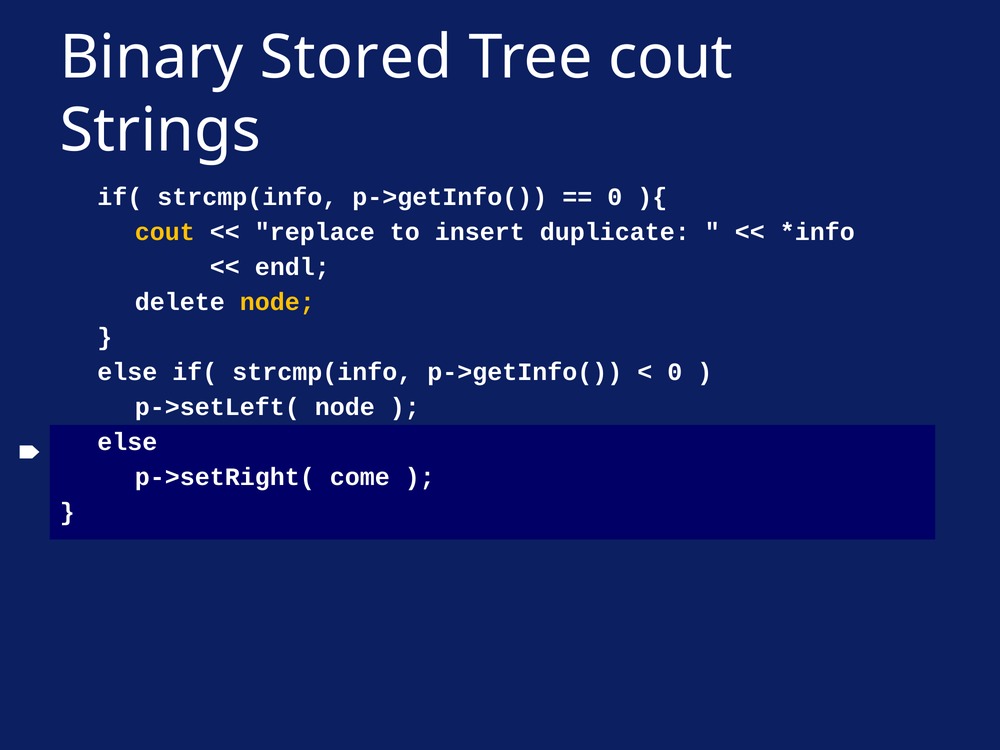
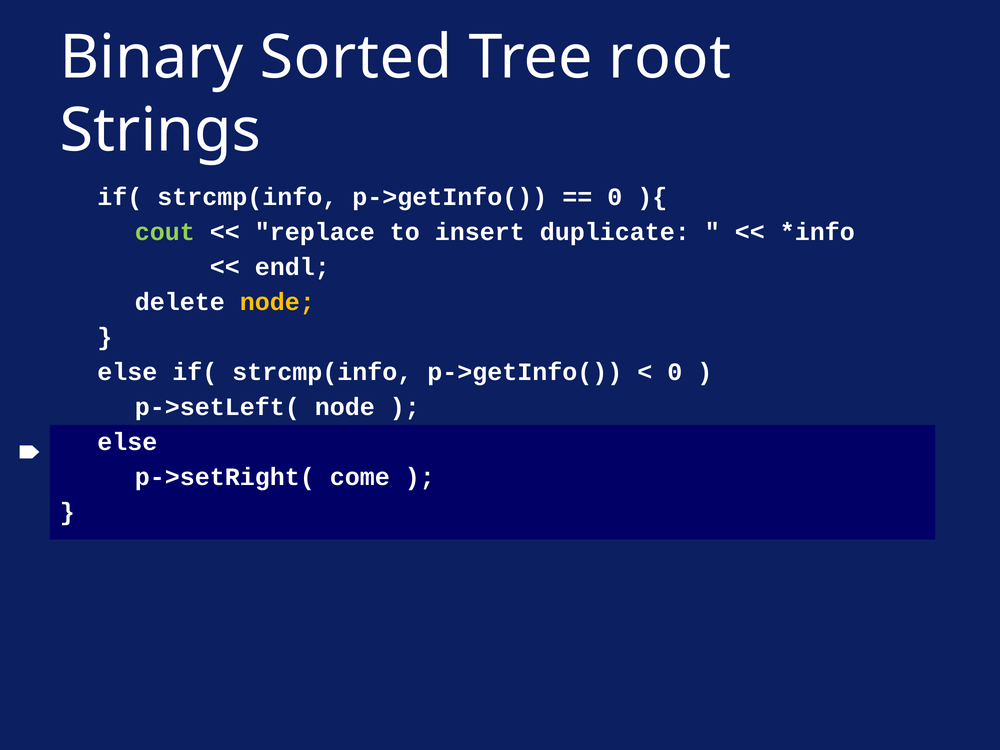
Stored: Stored -> Sorted (356, 58)
Tree cout: cout -> root (670, 58)
cout colour: yellow -> light green (165, 232)
